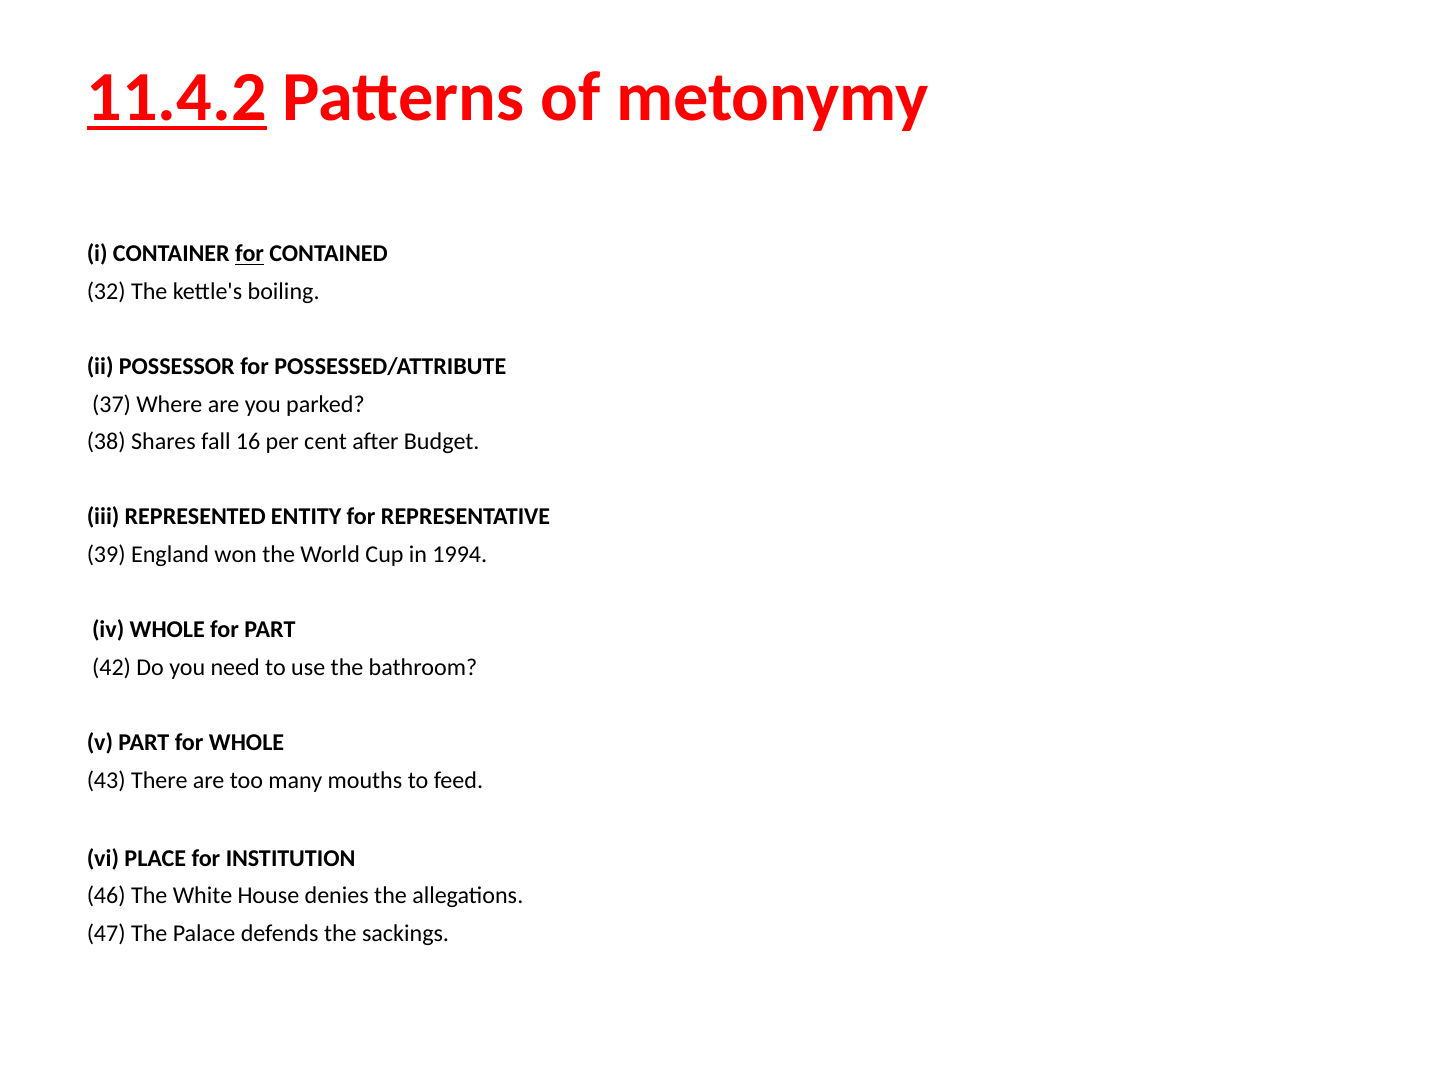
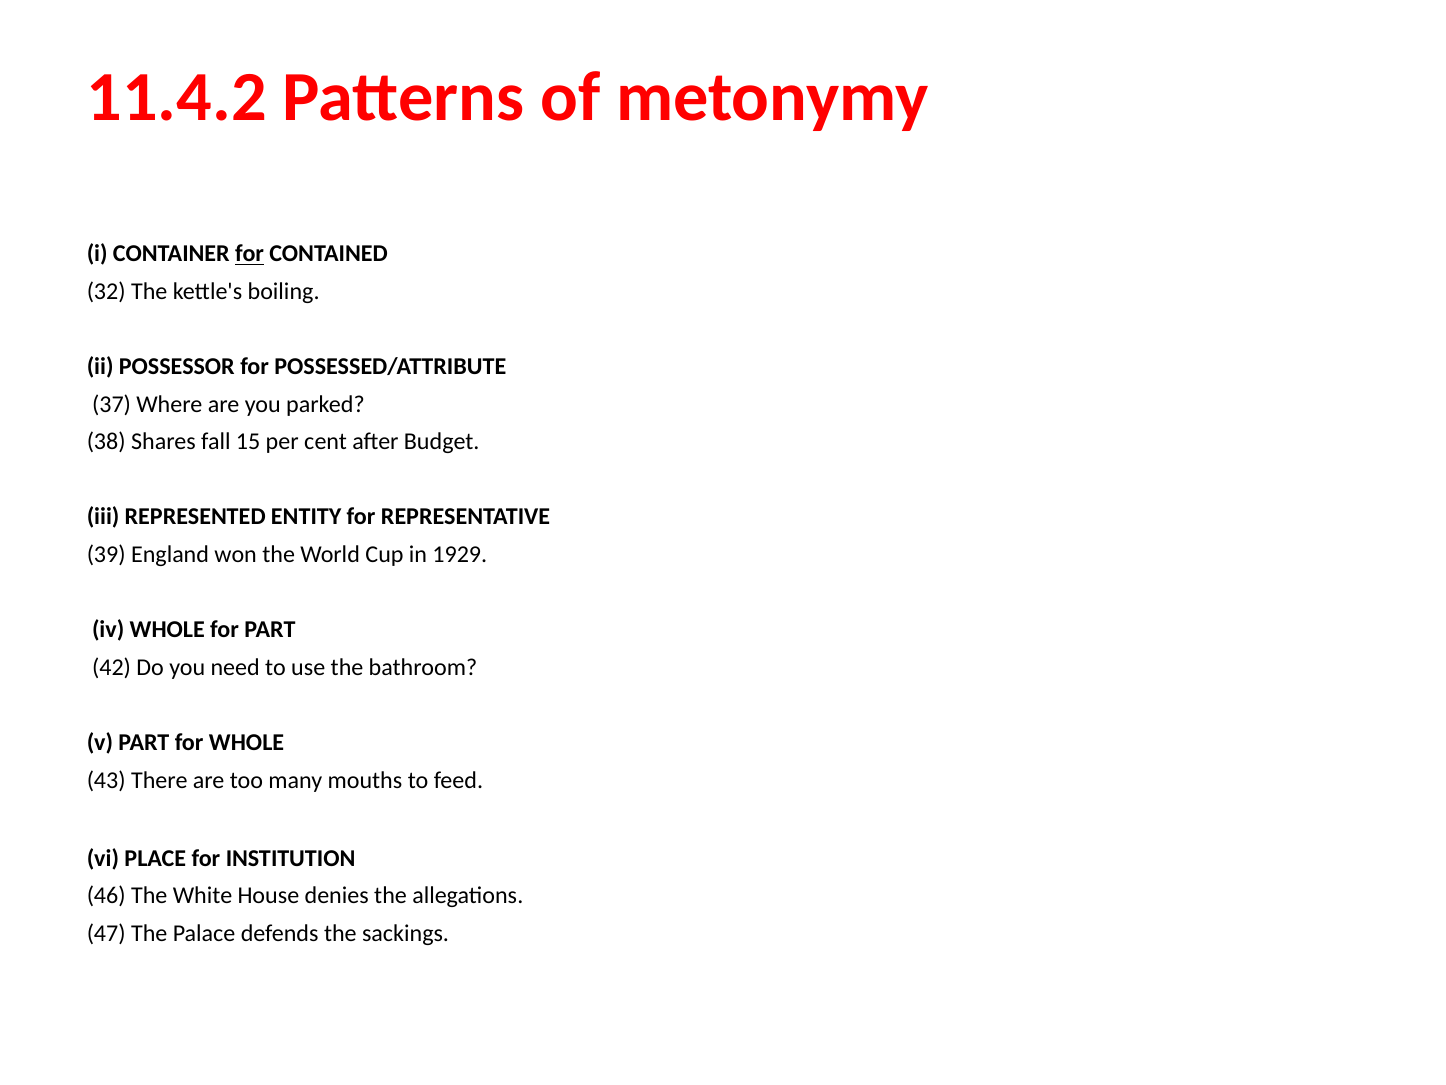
11.4.2 underline: present -> none (177, 98)
16: 16 -> 15 (248, 442)
1994: 1994 -> 1929 (460, 554)
